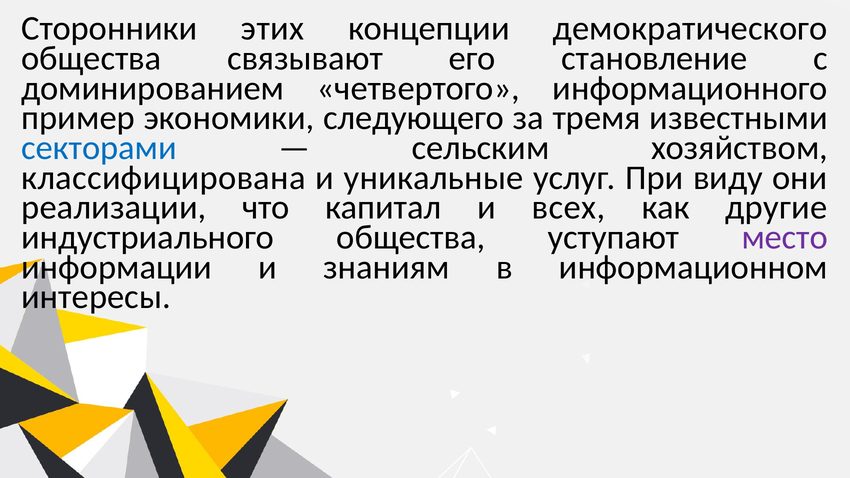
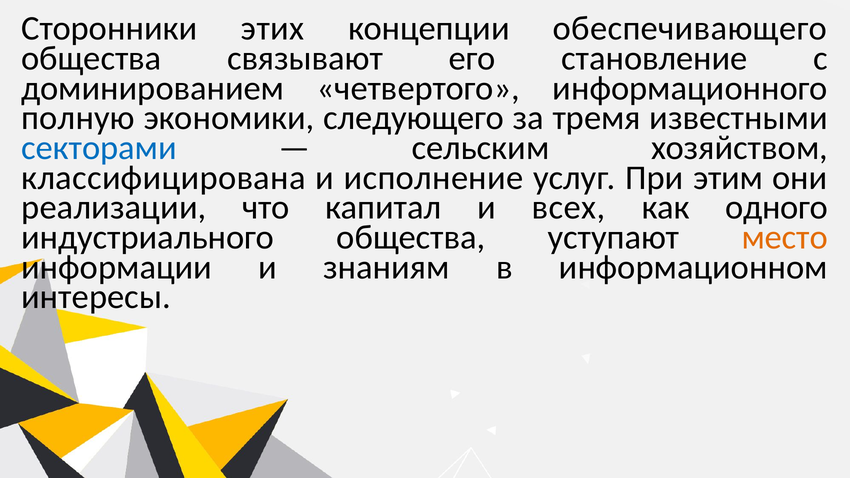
демократического: демократического -> обеспечивающего (690, 29)
пример: пример -> полную (78, 118)
уникальные: уникальные -> исполнение (434, 178)
виду: виду -> этим (728, 178)
другие: другие -> одного (777, 208)
место colour: purple -> orange (785, 237)
